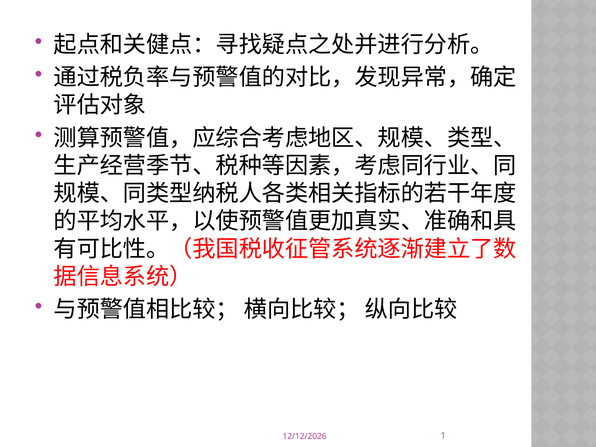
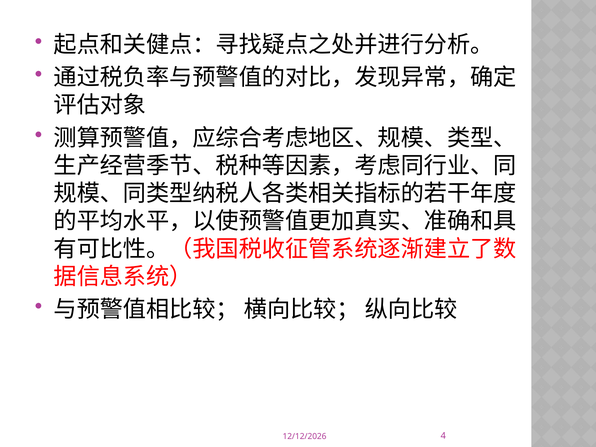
1: 1 -> 4 (443, 436)
